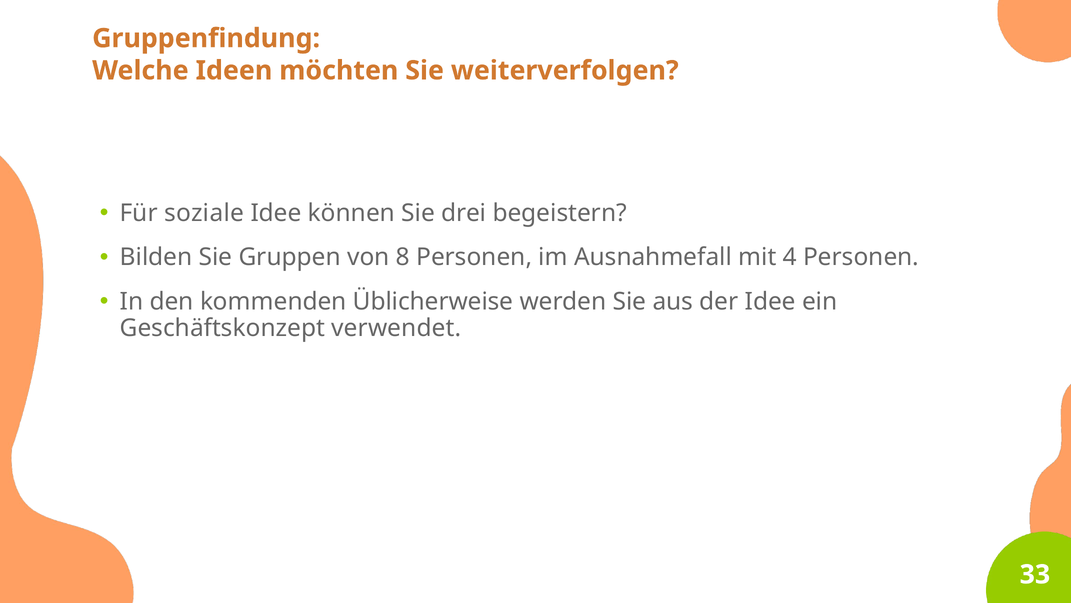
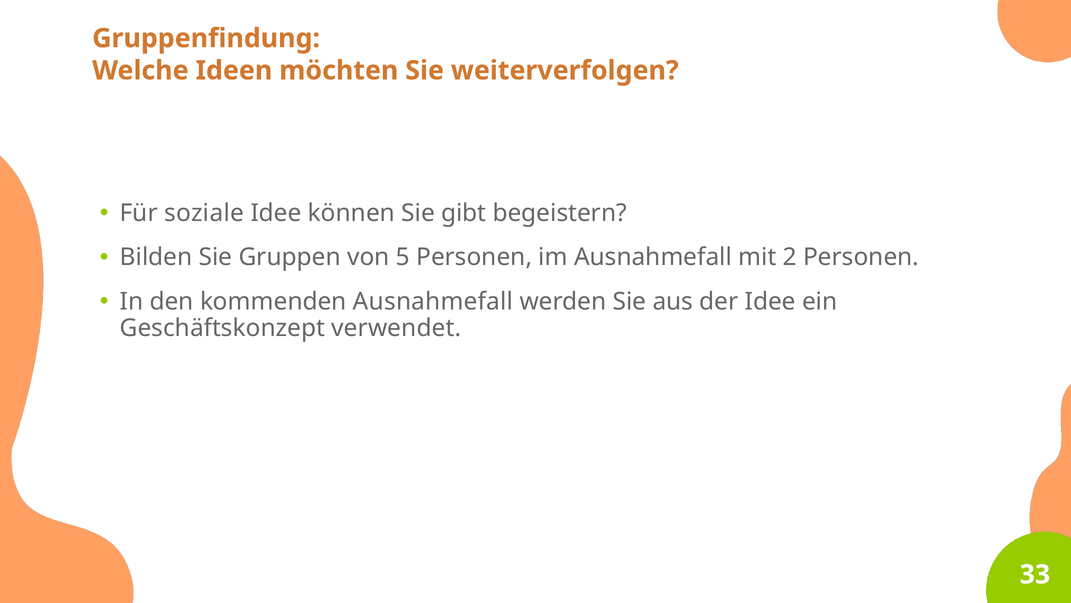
drei: drei -> gibt (464, 213)
8: 8 -> 5 (403, 257)
4: 4 -> 2 (790, 257)
kommenden Üblicherweise: Üblicherweise -> Ausnahmefall (433, 301)
